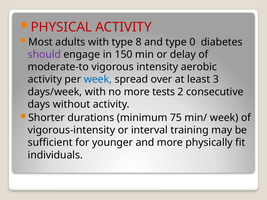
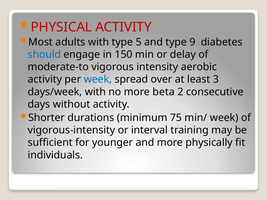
8: 8 -> 5 (139, 42)
0: 0 -> 9 (192, 42)
should colour: purple -> blue (44, 55)
tests: tests -> beta (164, 92)
